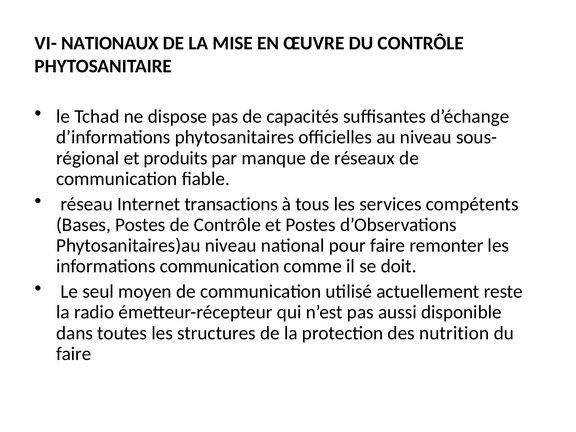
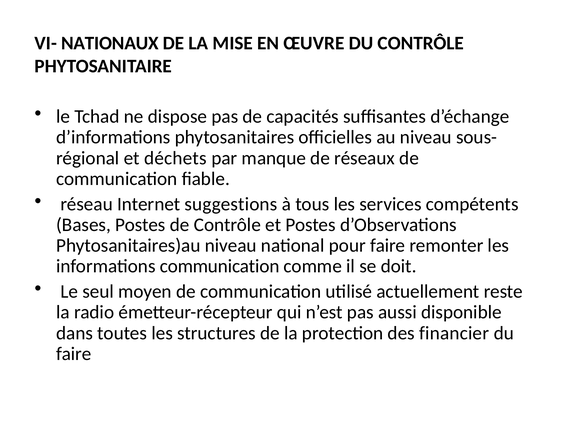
produits: produits -> déchets (175, 158)
transactions: transactions -> suggestions (231, 204)
nutrition: nutrition -> financier (454, 333)
